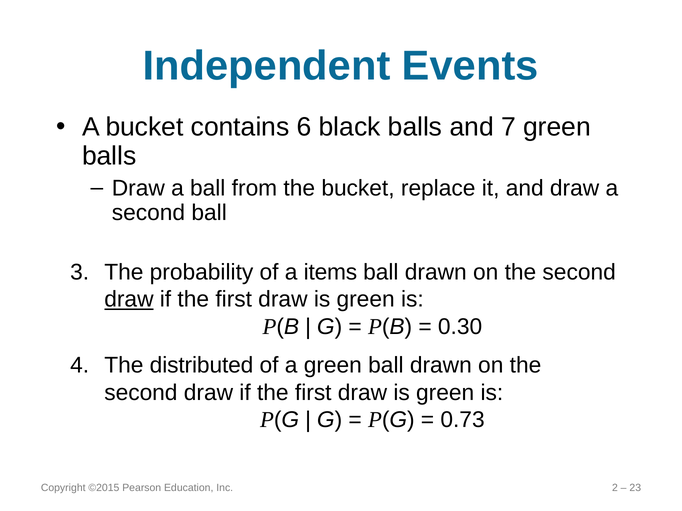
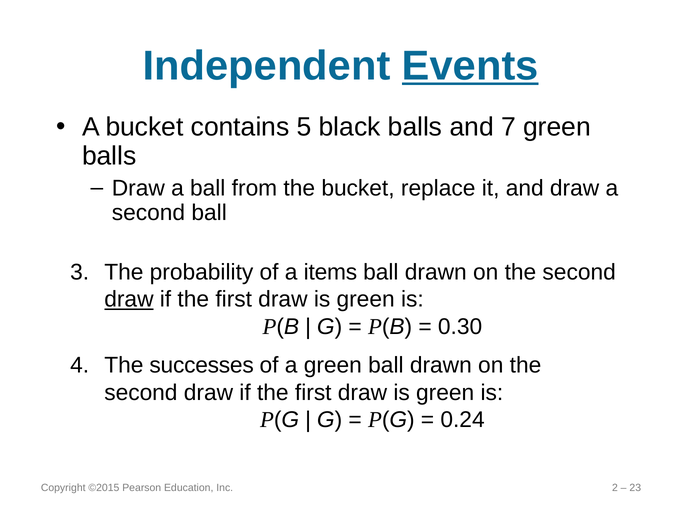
Events underline: none -> present (470, 66)
6: 6 -> 5 (304, 127)
distributed: distributed -> successes (202, 366)
0.73: 0.73 -> 0.24 (463, 420)
